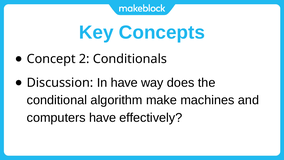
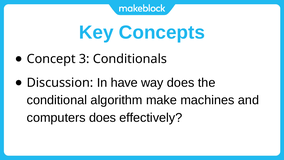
2: 2 -> 3 (84, 59)
computers have: have -> does (103, 117)
